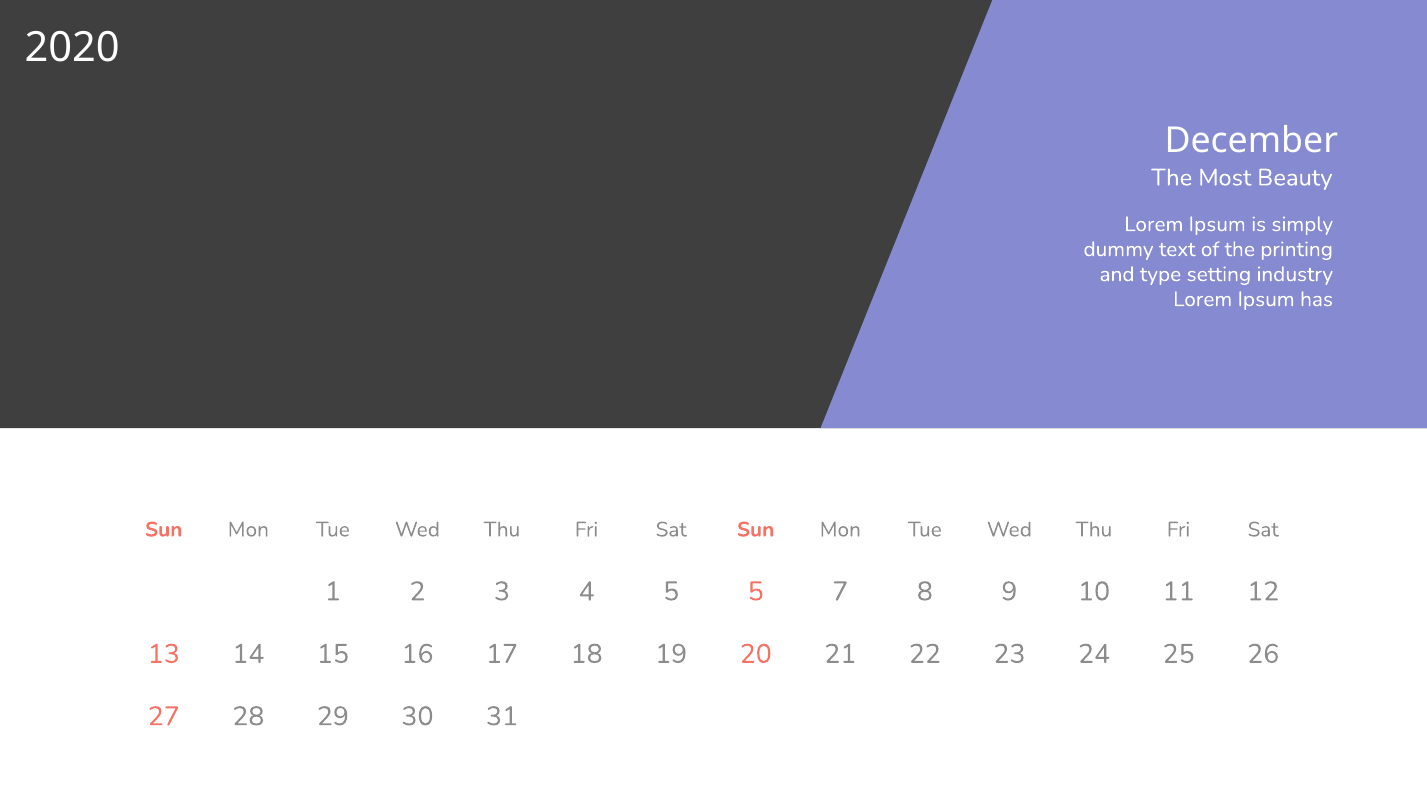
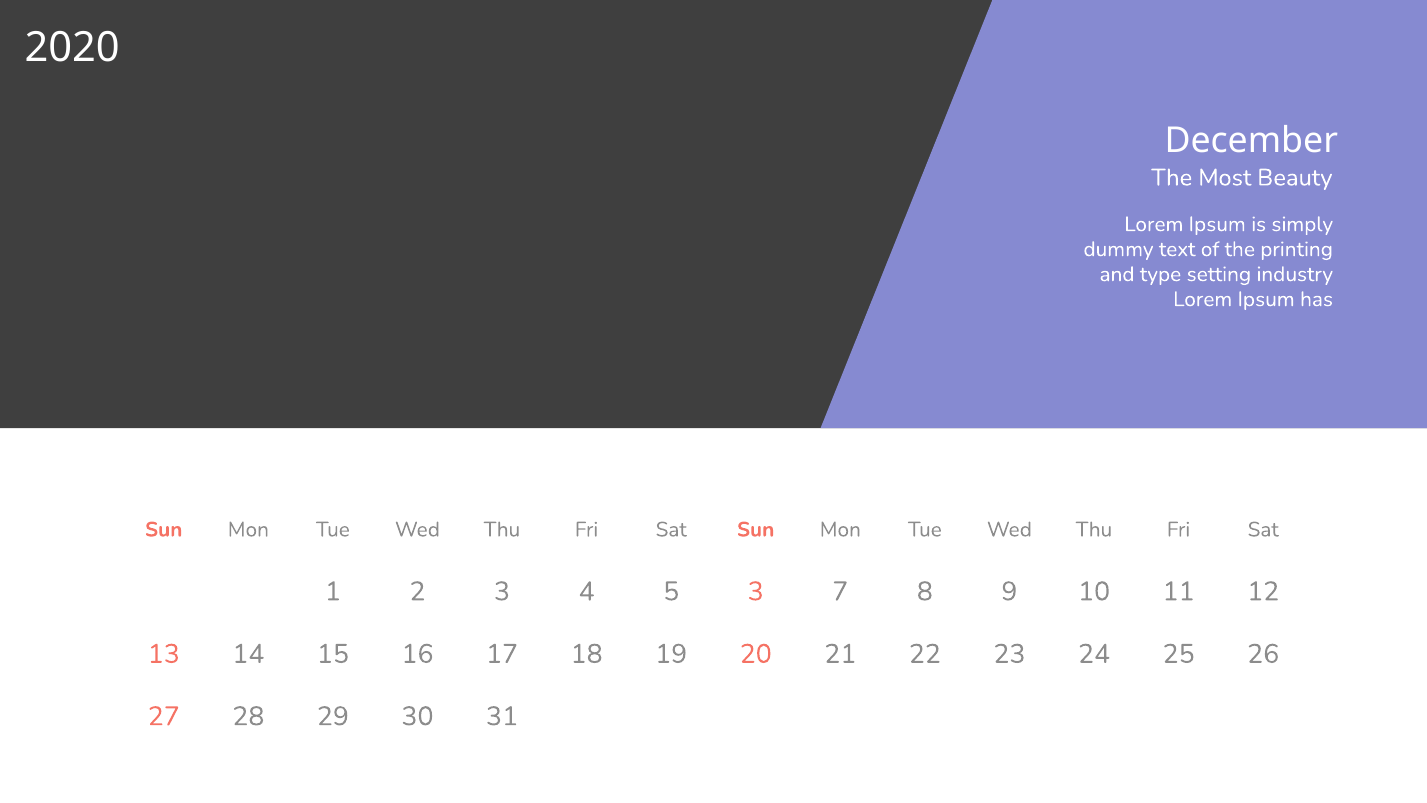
5 5: 5 -> 3 (756, 591)
